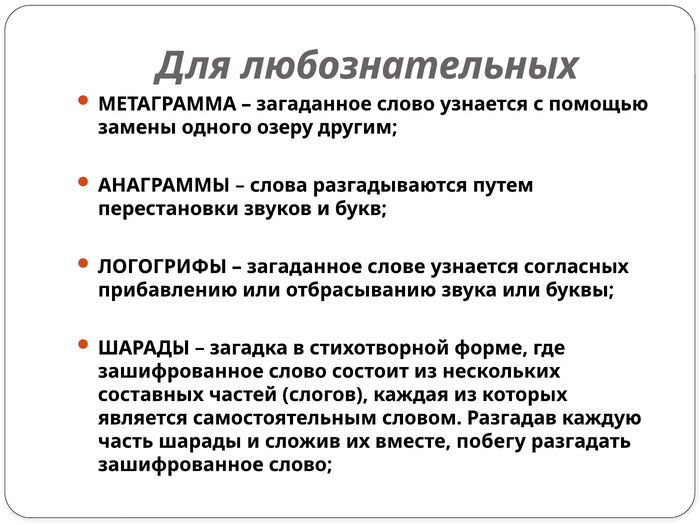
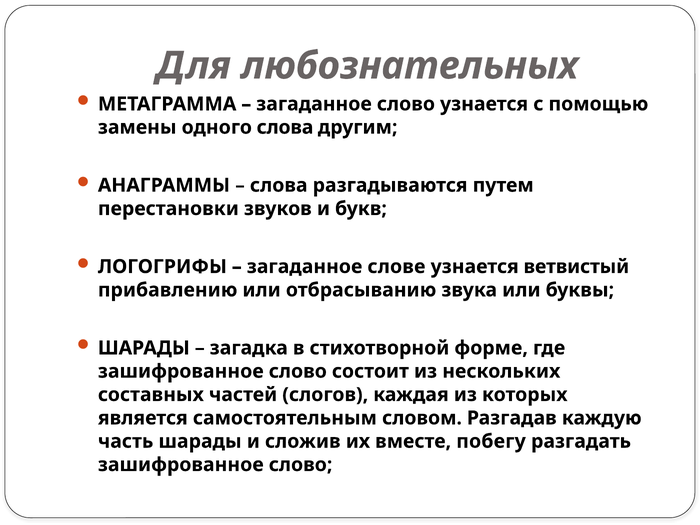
одного озеру: озеру -> слова (285, 127)
согласных: согласных -> ветвистый (576, 267)
